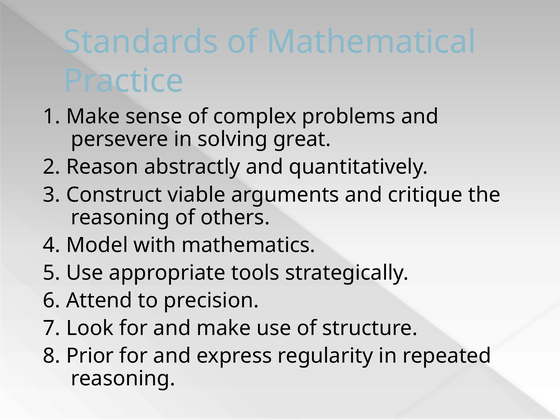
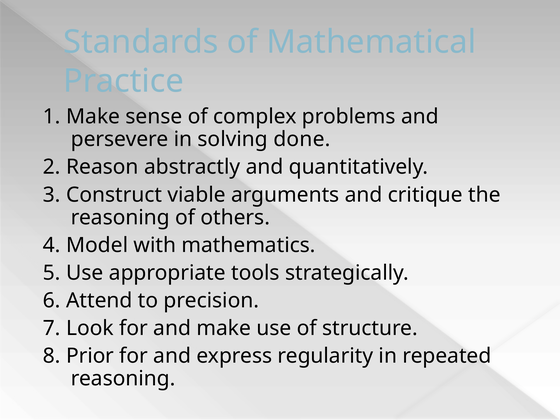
great: great -> done (302, 139)
